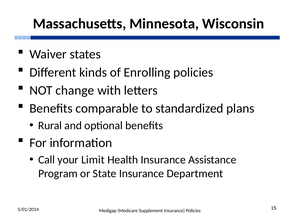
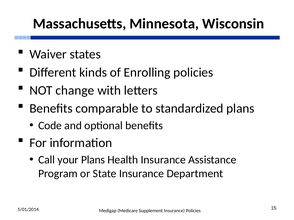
Rural: Rural -> Code (50, 126)
your Limit: Limit -> Plans (93, 160)
